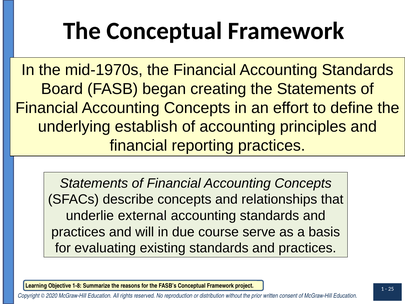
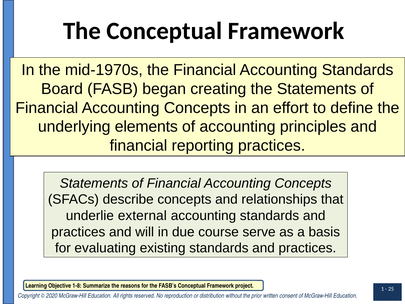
establish: establish -> elements (146, 127)
